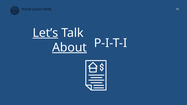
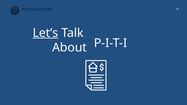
About underline: present -> none (70, 48)
